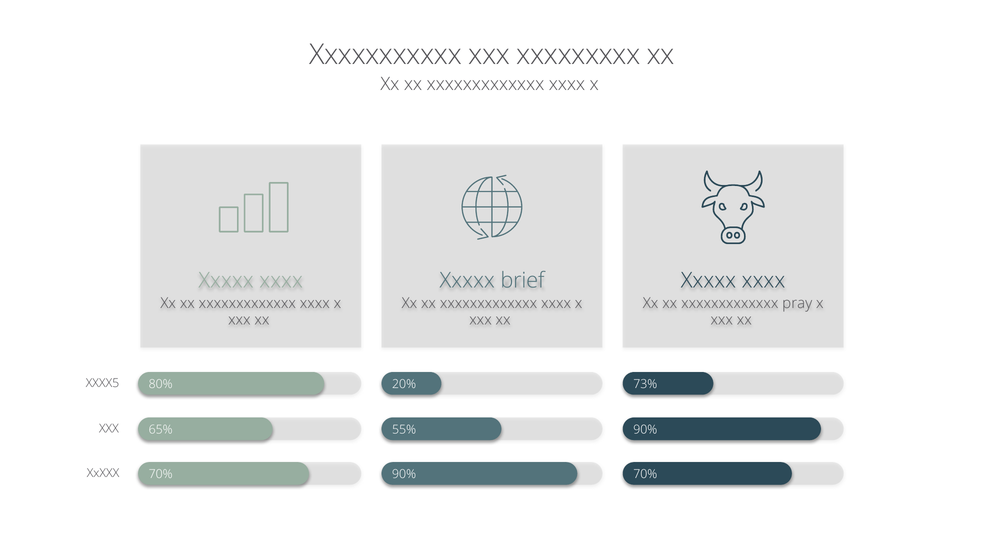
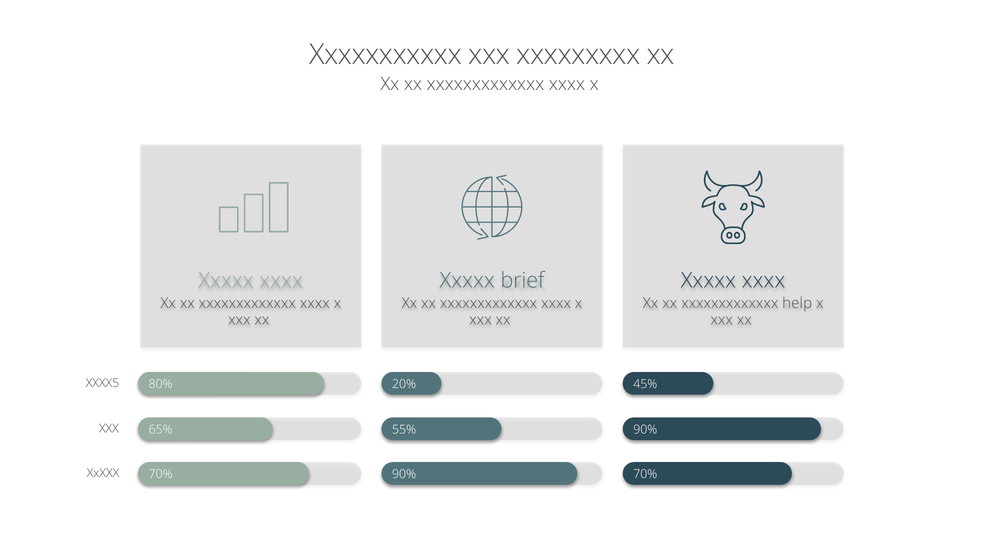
pray: pray -> help (797, 304)
73%: 73% -> 45% (645, 385)
